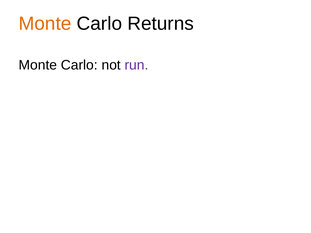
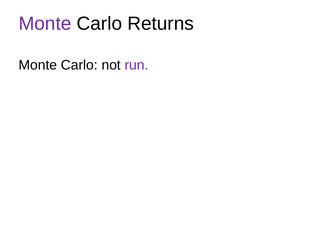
Monte colour: orange -> purple (45, 24)
